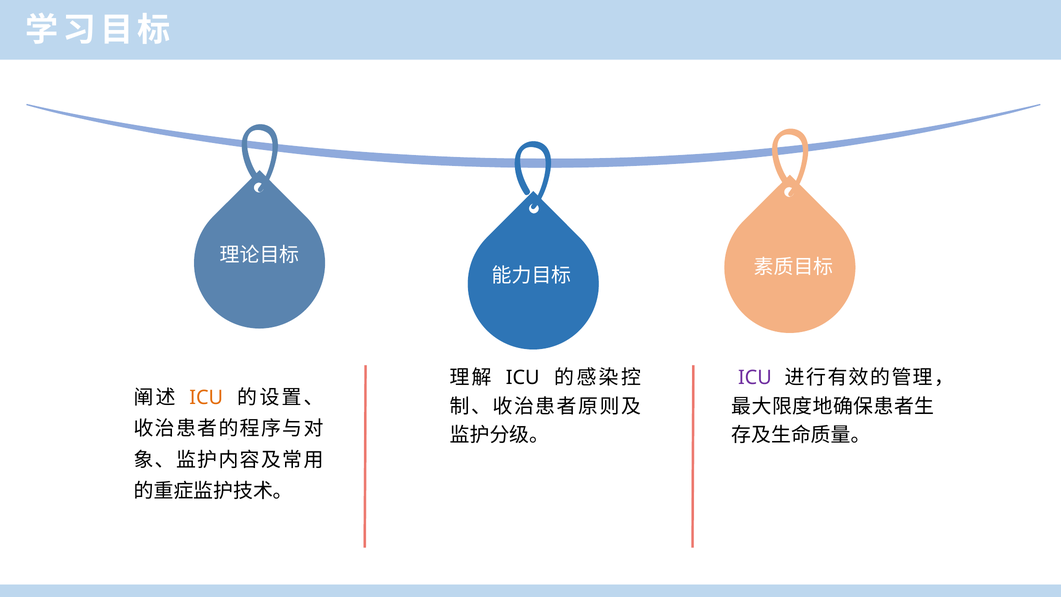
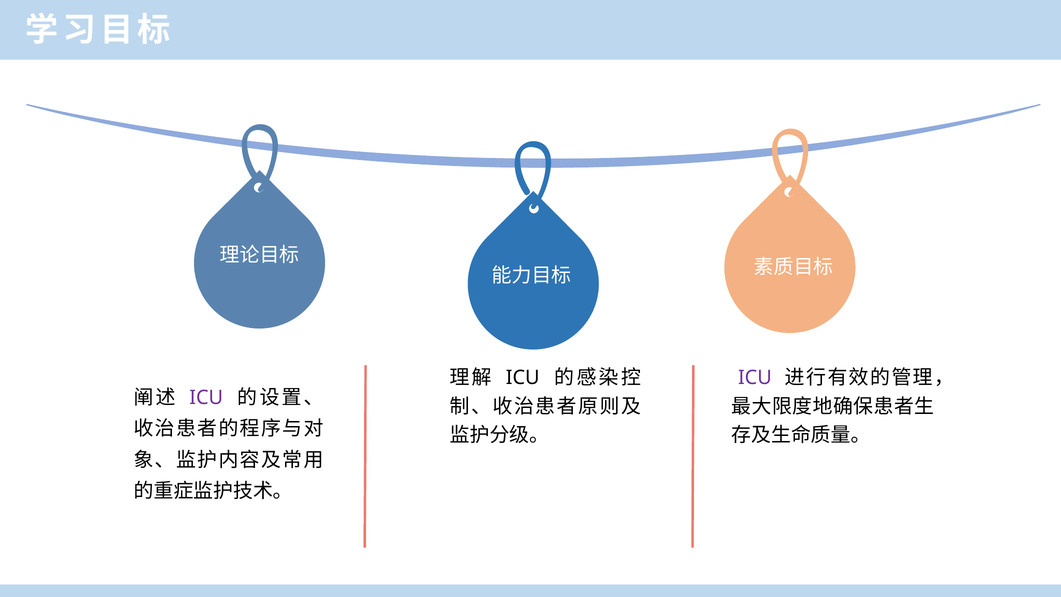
ICU colour: orange -> purple (206, 398)
